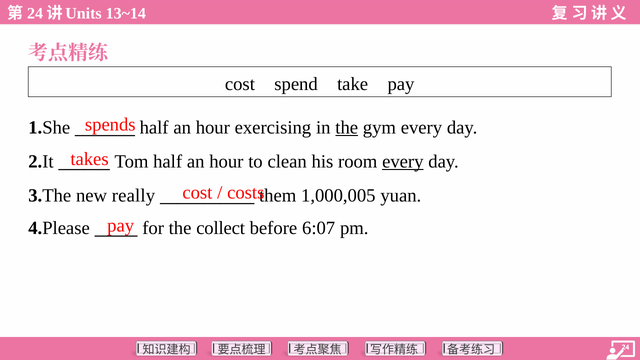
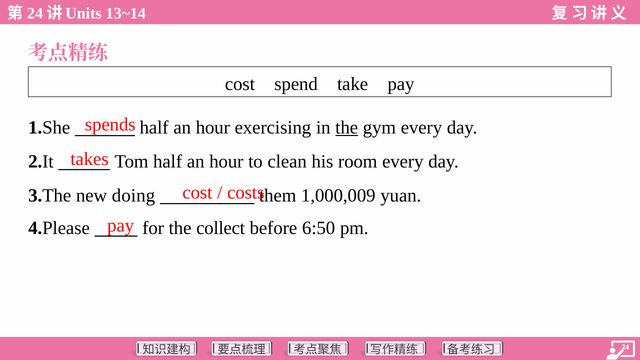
every underline: present -> none (403, 162)
really: really -> doing (133, 196)
1,000,005: 1,000,005 -> 1,000,009 (338, 196)
6:07: 6:07 -> 6:50 (319, 228)
